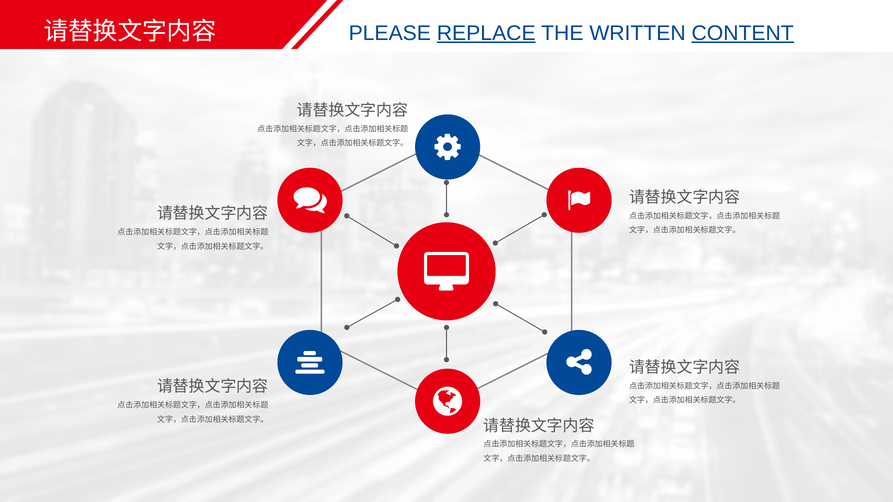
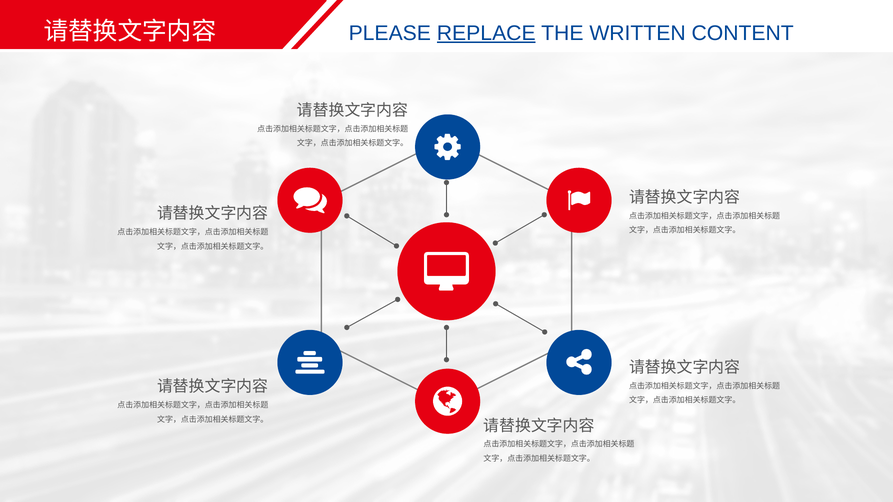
CONTENT underline: present -> none (743, 33)
